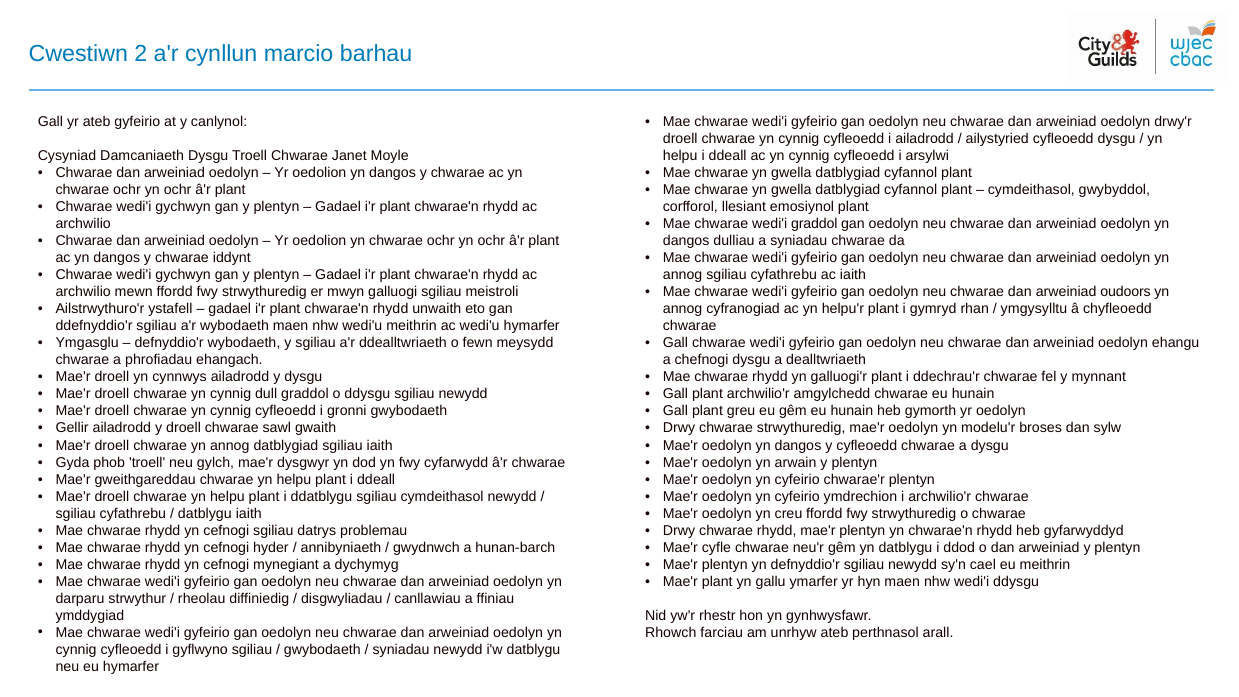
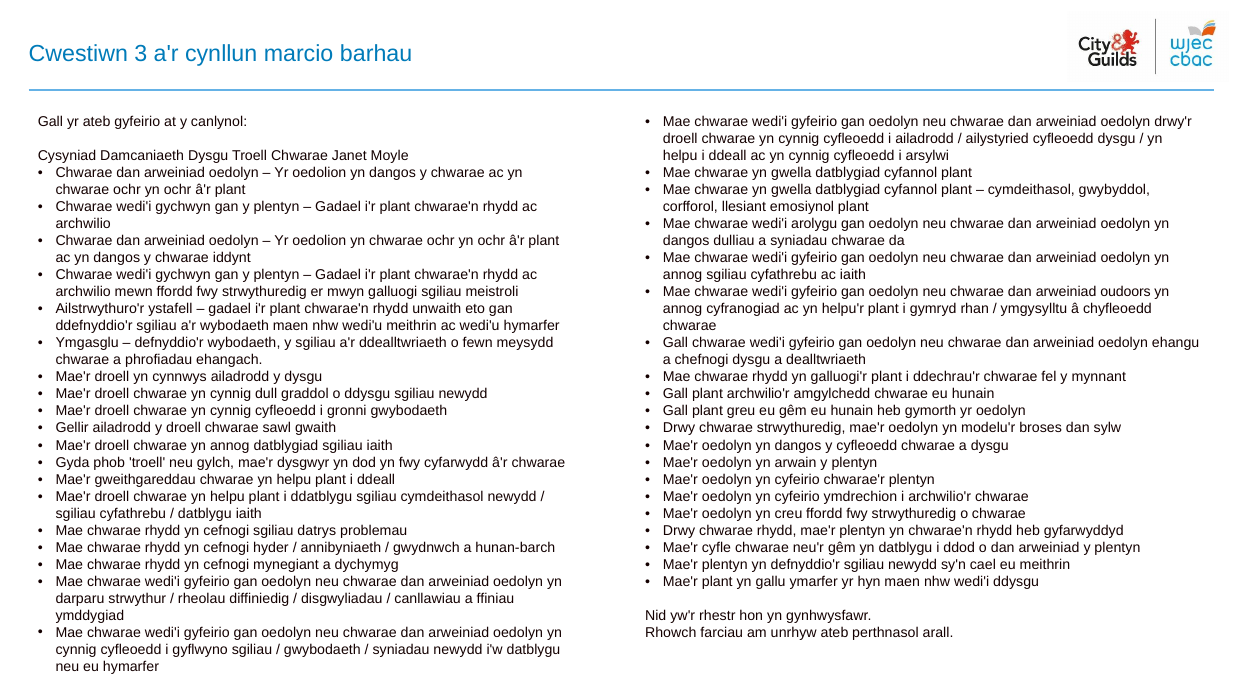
2: 2 -> 3 (141, 54)
wedi'i graddol: graddol -> arolygu (814, 224)
